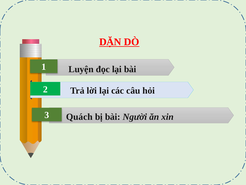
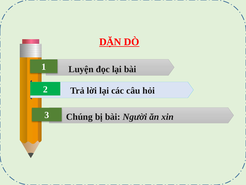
Quách: Quách -> Chúng (79, 117)
